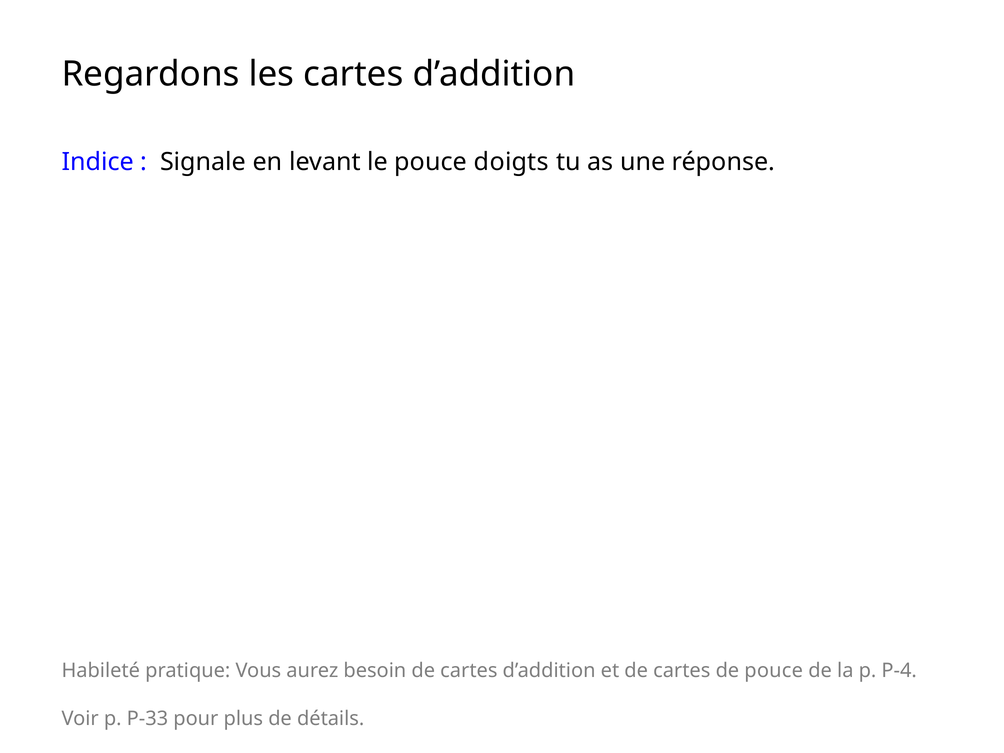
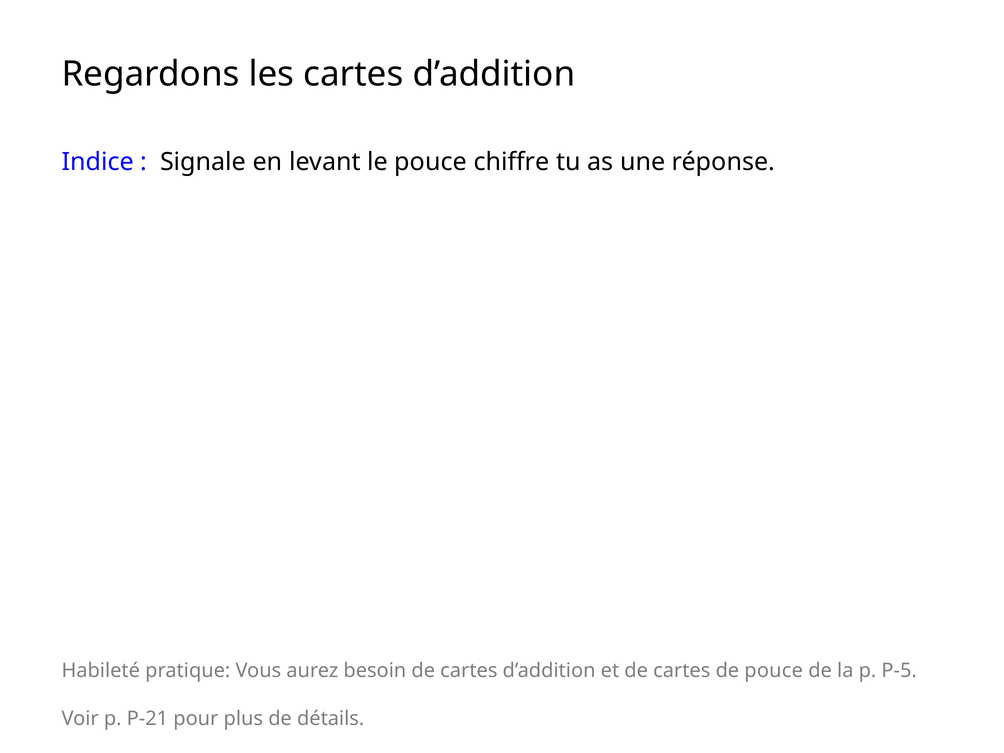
doigts: doigts -> chiffre (511, 162)
P-4: P-4 -> P-5 (899, 670)
P-33: P-33 -> P-21 (147, 719)
